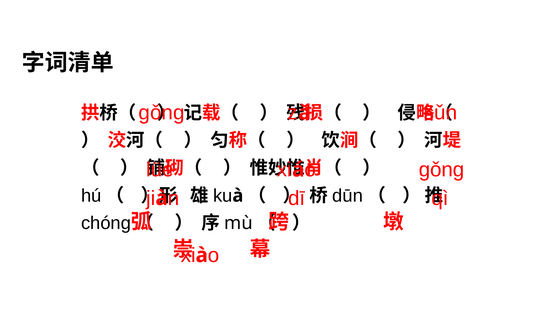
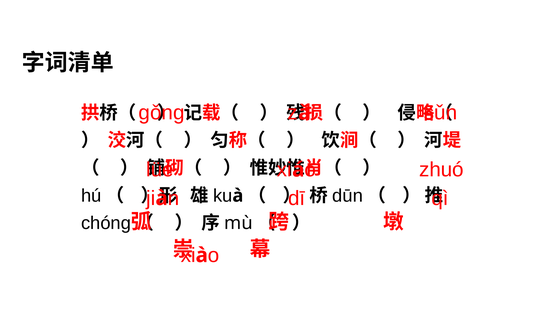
ɡǒnɡ: ɡǒnɡ -> zhuó (441, 170)
